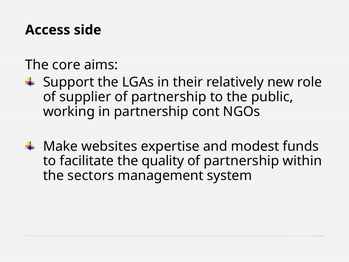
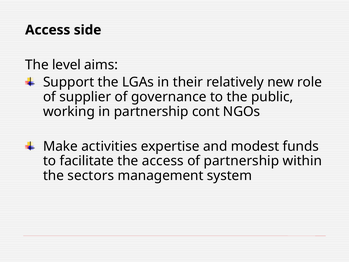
core: core -> level (66, 65)
supplier of partnership: partnership -> governance (169, 97)
websites: websites -> activities (109, 146)
the quality: quality -> access (163, 161)
